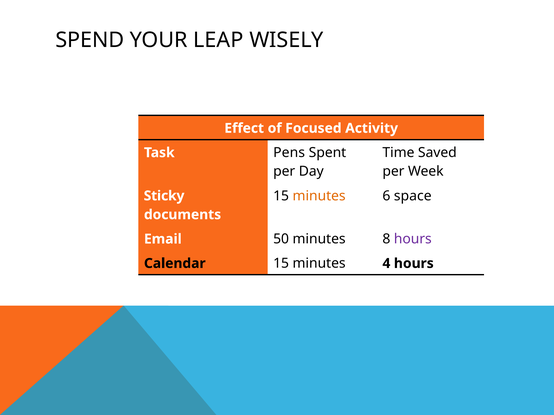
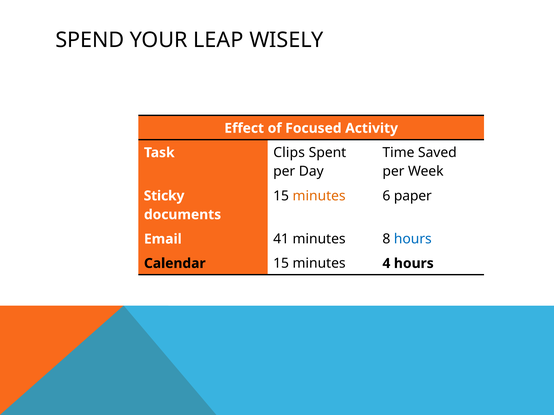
Pens: Pens -> Clips (289, 153)
space: space -> paper (413, 196)
50: 50 -> 41 (281, 239)
hours colour: purple -> blue (413, 239)
